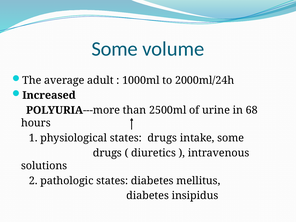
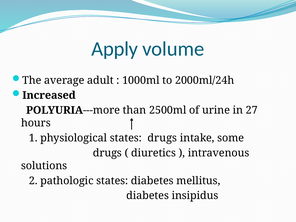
Some: Some -> Apply (115, 49)
68: 68 -> 27 (252, 110)
